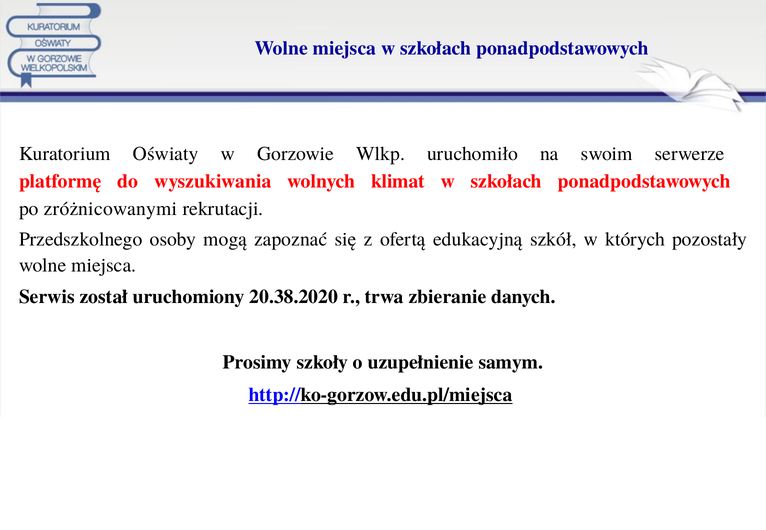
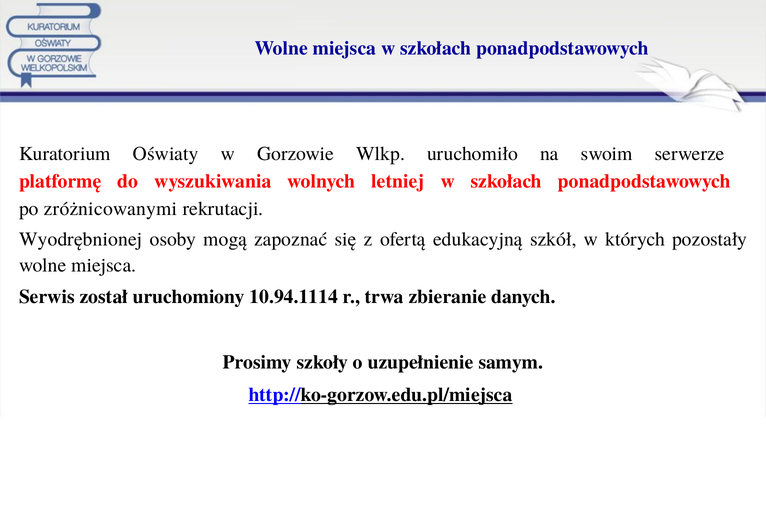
klimat: klimat -> letniej (398, 182)
Przedszkolnego: Przedszkolnego -> Wyodrębnionej (81, 239)
20.38.2020: 20.38.2020 -> 10.94.1114 (294, 297)
